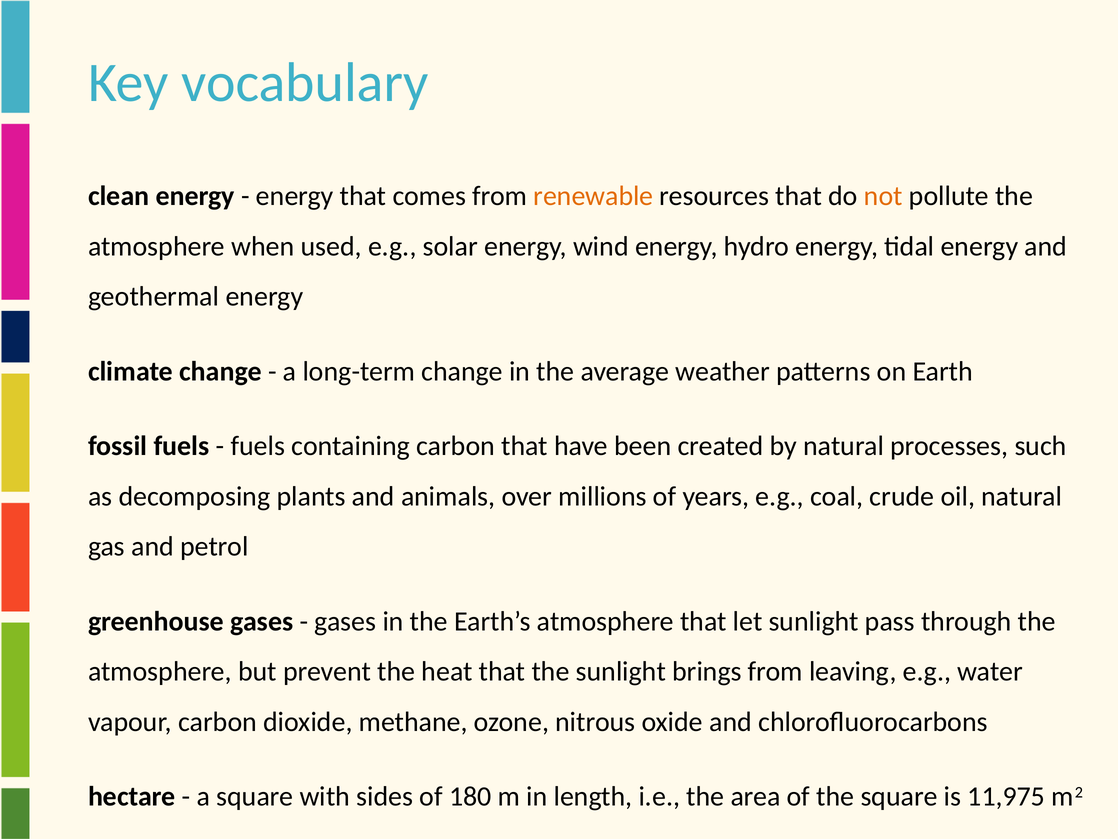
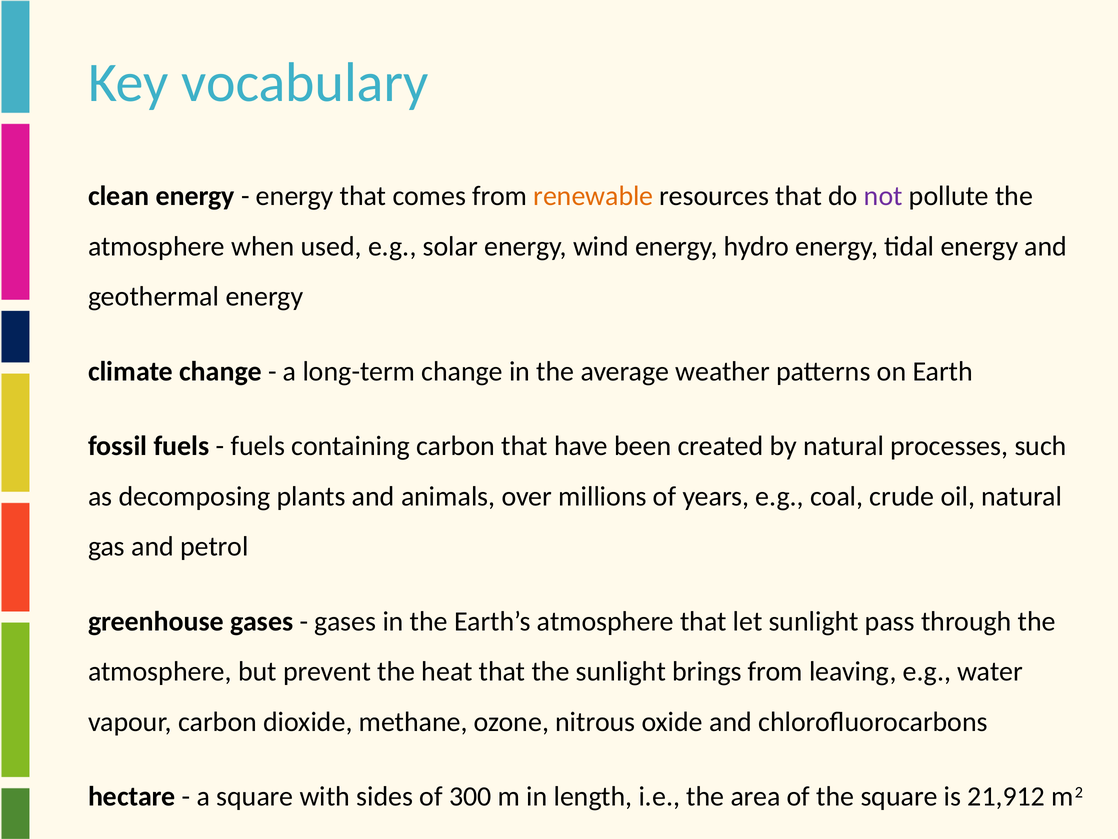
not colour: orange -> purple (883, 196)
180: 180 -> 300 (470, 796)
11,975: 11,975 -> 21,912 (1006, 796)
